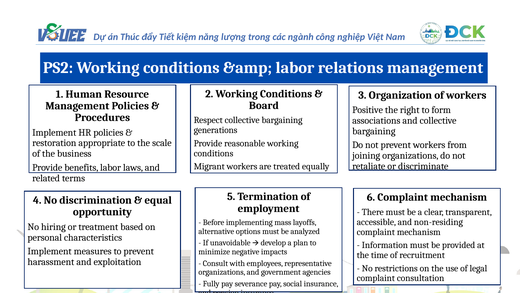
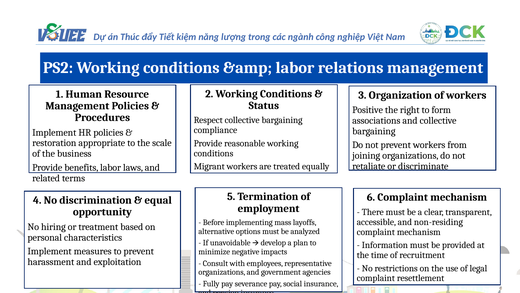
Board: Board -> Status (264, 105)
generations: generations -> compliance (215, 130)
consultation: consultation -> resettlement (421, 278)
